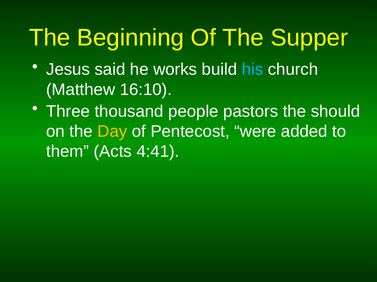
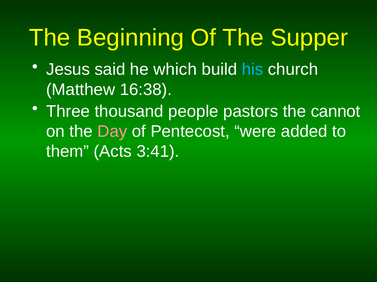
works: works -> which (175, 70)
16:10: 16:10 -> 16:38 (146, 90)
should: should -> cannot (336, 112)
Day colour: yellow -> pink (112, 132)
4:41: 4:41 -> 3:41 (158, 152)
